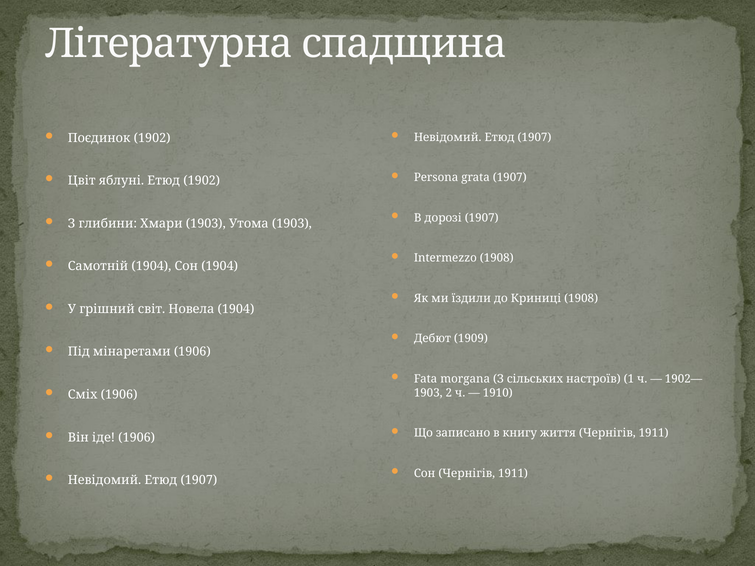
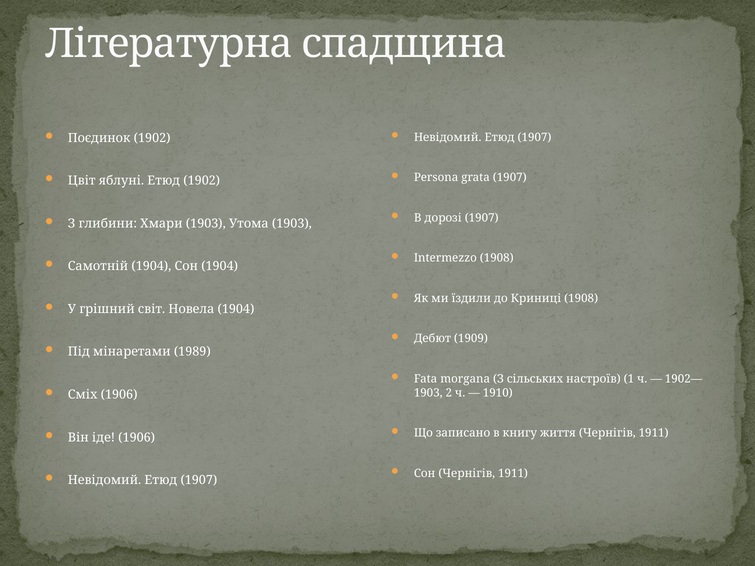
мінаретами 1906: 1906 -> 1989 (192, 352)
